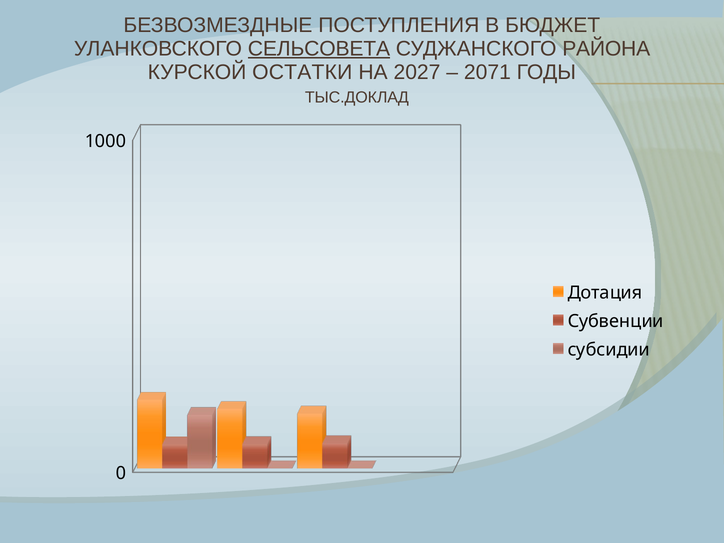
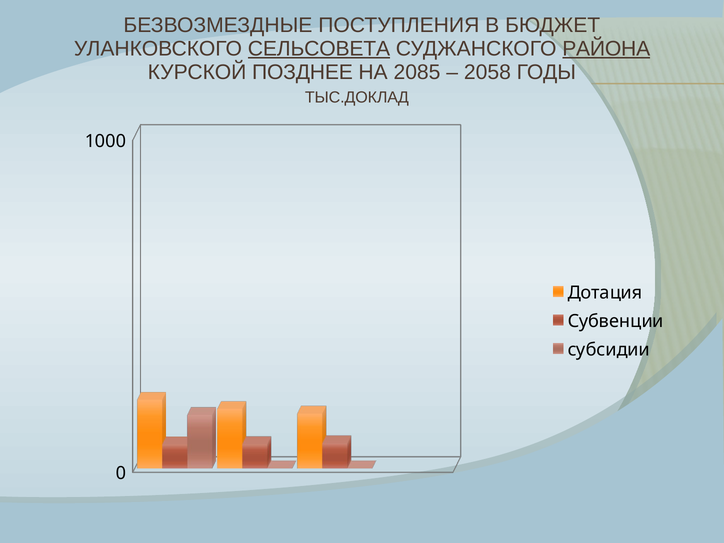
РАЙОНА underline: none -> present (606, 49)
ОСТАТКИ: ОСТАТКИ -> ПОЗДНЕЕ (302, 72)
2027: 2027 -> 2085 (417, 72)
2071: 2071 -> 2058 (487, 72)
